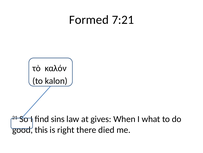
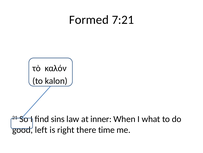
gives: gives -> inner (101, 118)
this: this -> left (41, 129)
died: died -> time (106, 129)
